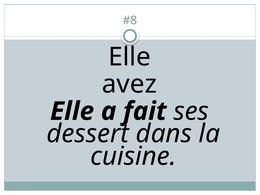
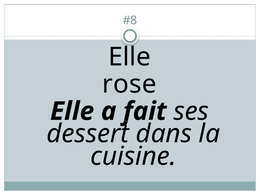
avez: avez -> rose (129, 84)
